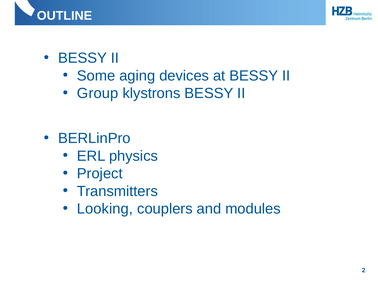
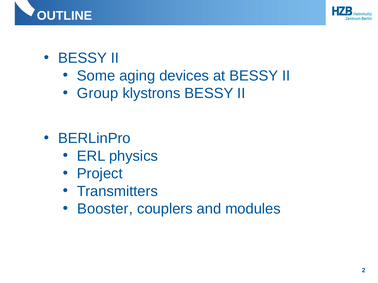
Looking: Looking -> Booster (105, 209)
